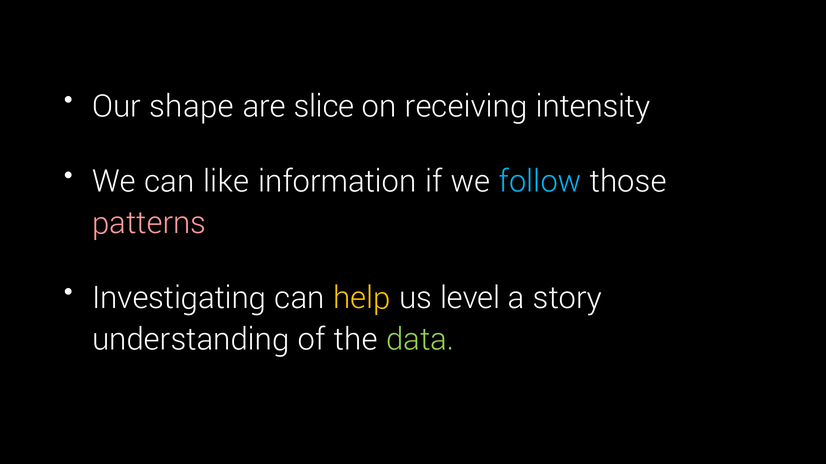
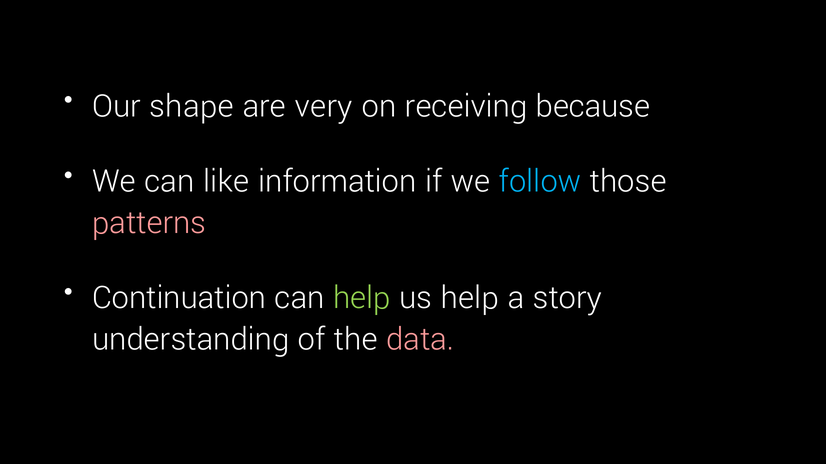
slice: slice -> very (324, 105)
intensity: intensity -> because (593, 105)
Investigating: Investigating -> Continuation (179, 297)
help colour: yellow -> light green (362, 297)
us level: level -> help (470, 297)
data colour: light green -> pink (420, 339)
